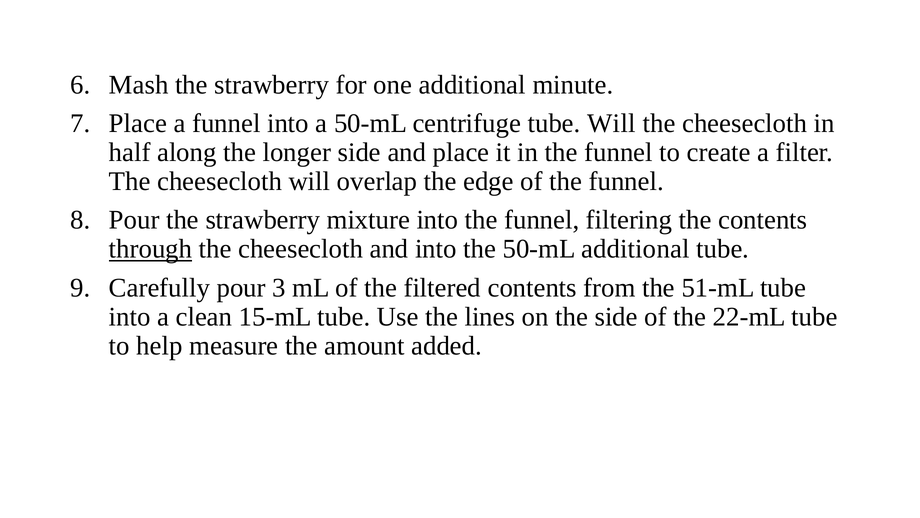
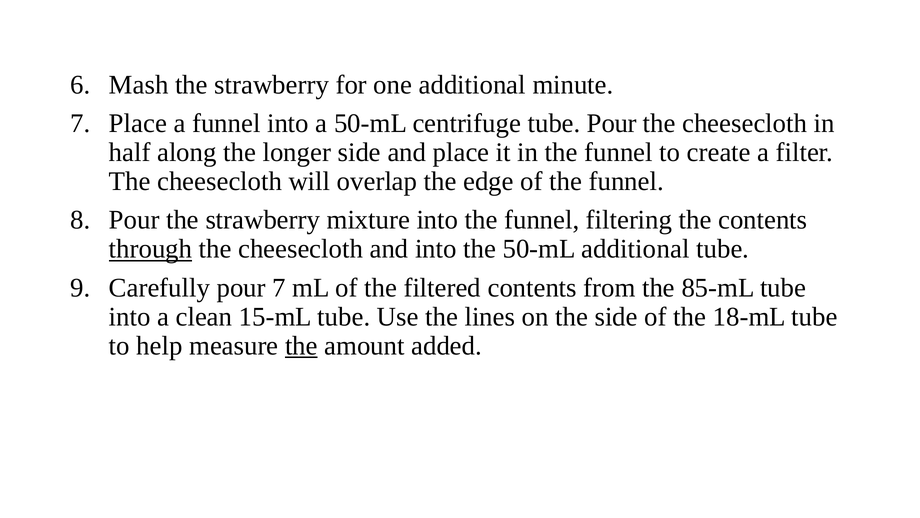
tube Will: Will -> Pour (612, 123)
pour 3: 3 -> 7 (279, 287)
51-mL: 51-mL -> 85-mL (718, 287)
22-mL: 22-mL -> 18-mL (749, 316)
the underline: none -> present (301, 345)
